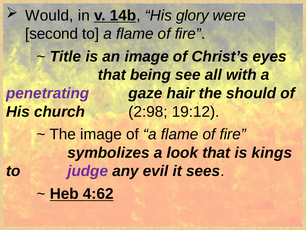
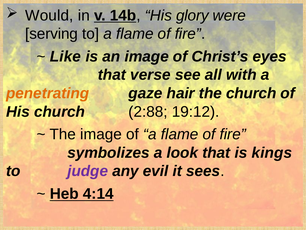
second: second -> serving (52, 34)
Title: Title -> Like (65, 56)
being: being -> verse (150, 75)
penetrating colour: purple -> orange (48, 93)
the should: should -> church (251, 93)
2:98: 2:98 -> 2:88 (148, 111)
4:62: 4:62 -> 4:14 (98, 193)
